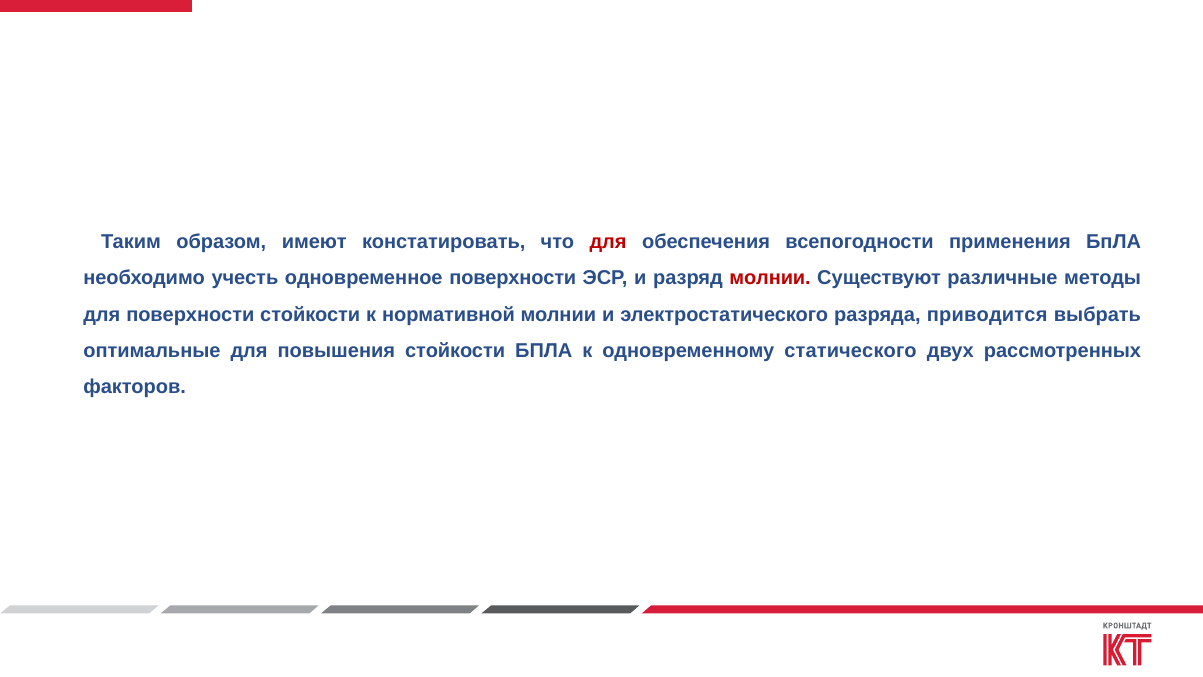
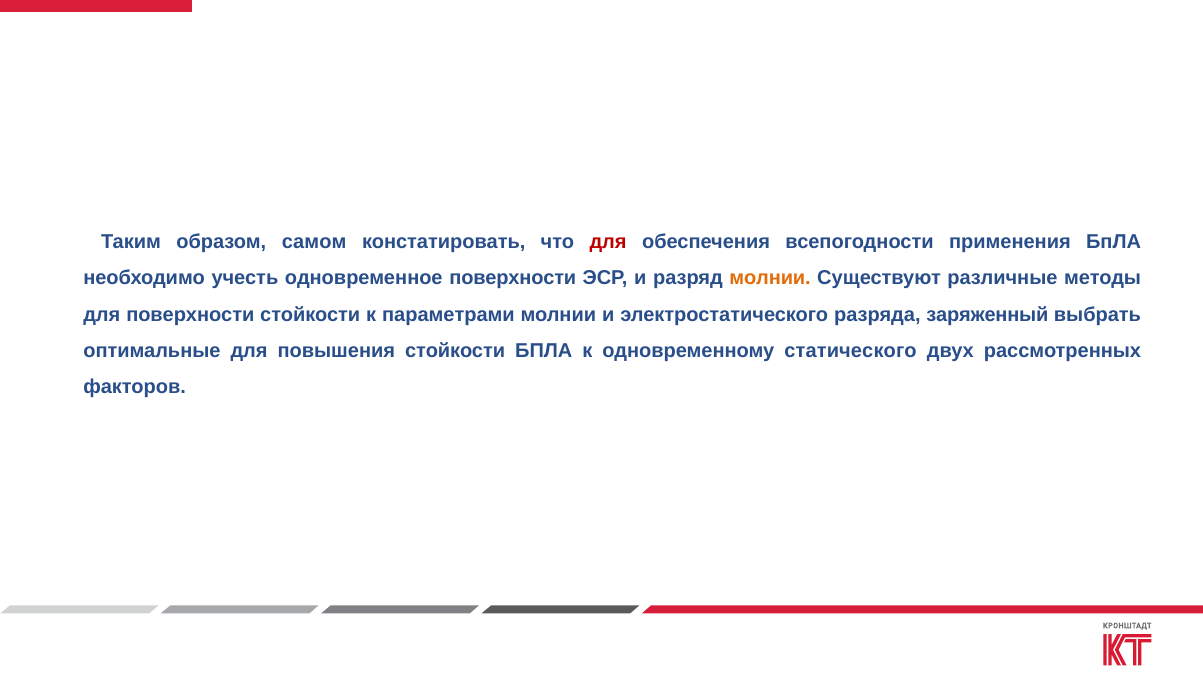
имеют: имеют -> самом (314, 242)
молнии colour: red -> orange (770, 278)
нормативной: нормативной -> параметрами (448, 314)
приводится: приводится -> заряженный (987, 314)
